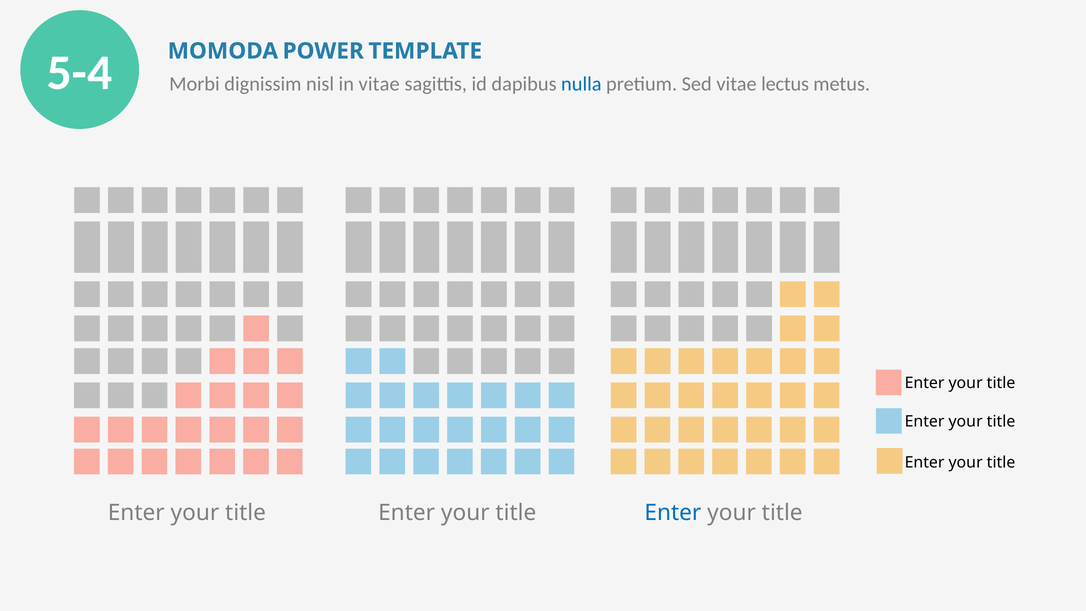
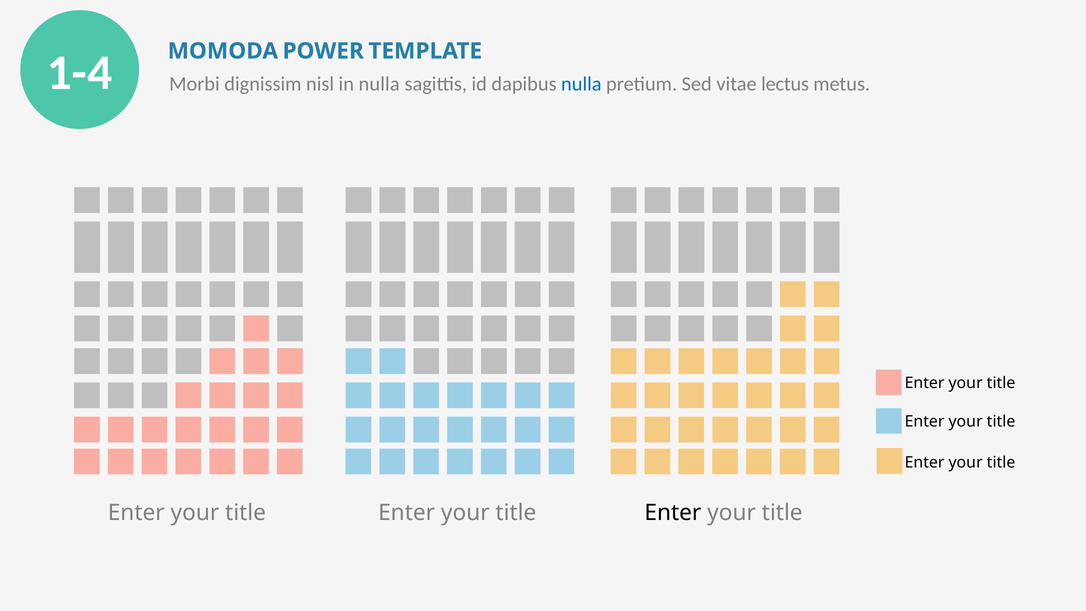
5-4: 5-4 -> 1-4 (80, 73)
in vitae: vitae -> nulla (379, 84)
Enter colour: blue -> black (673, 513)
